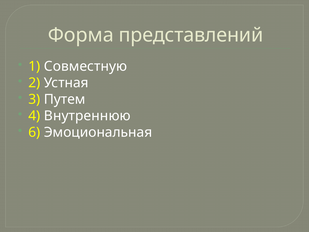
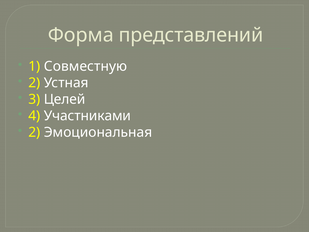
Путем: Путем -> Целей (65, 99)
Внутреннюю: Внутреннюю -> Участниками (87, 116)
6: 6 -> 2 (34, 132)
